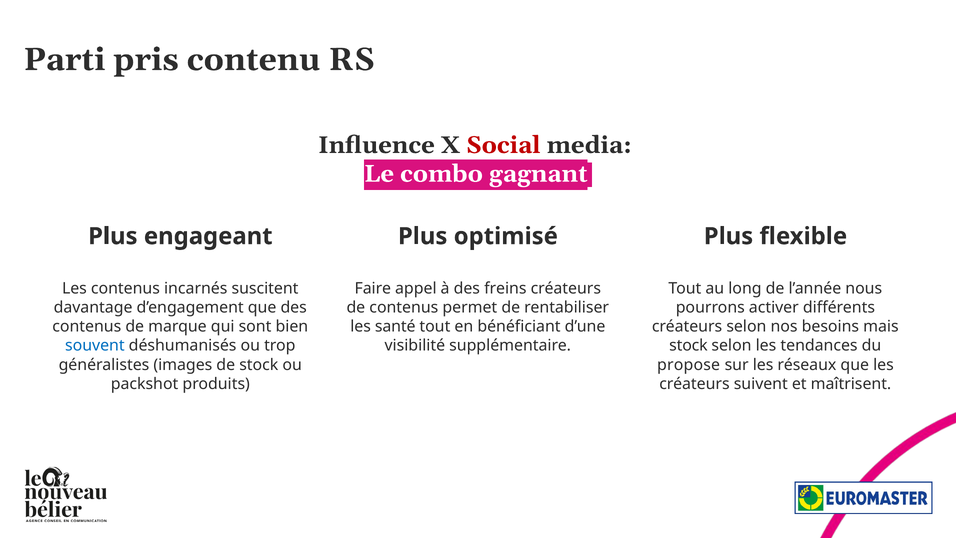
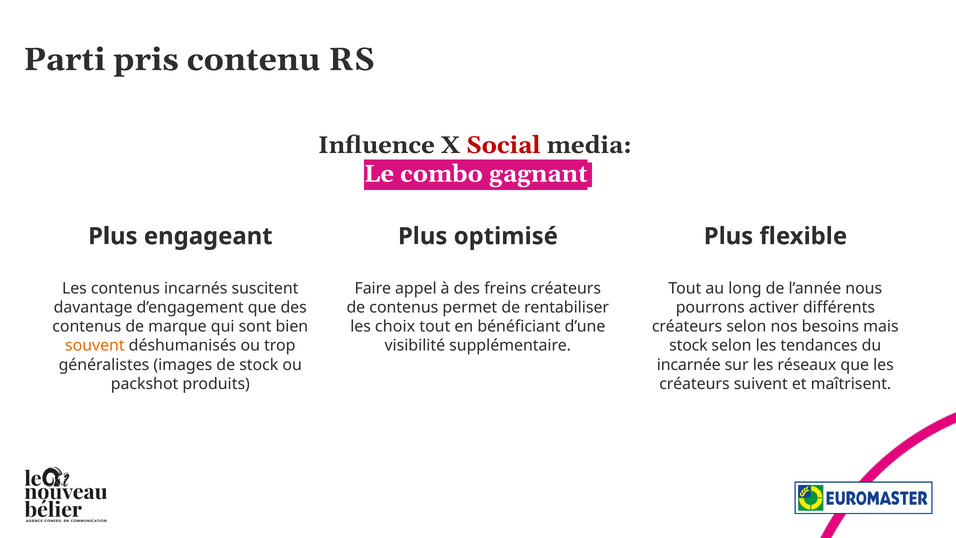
santé: santé -> choix (395, 326)
souvent colour: blue -> orange (95, 346)
propose: propose -> incarnée (689, 365)
